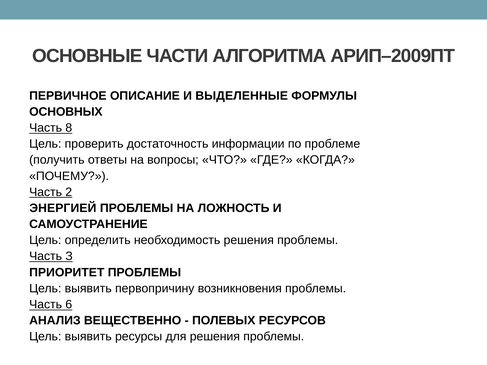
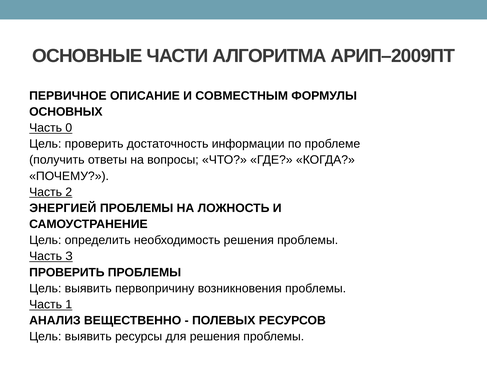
ВЫДЕЛЕННЫЕ: ВЫДЕЛЕННЫЕ -> СОВМЕСТНЫМ (242, 96)
8: 8 -> 0 (69, 128)
ПРИОРИТЕТ: ПРИОРИТЕТ -> ПРОВЕРИТЬ (67, 273)
6: 6 -> 1 (69, 305)
